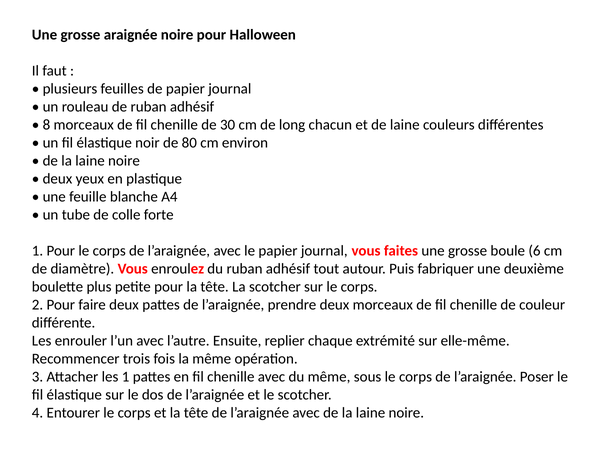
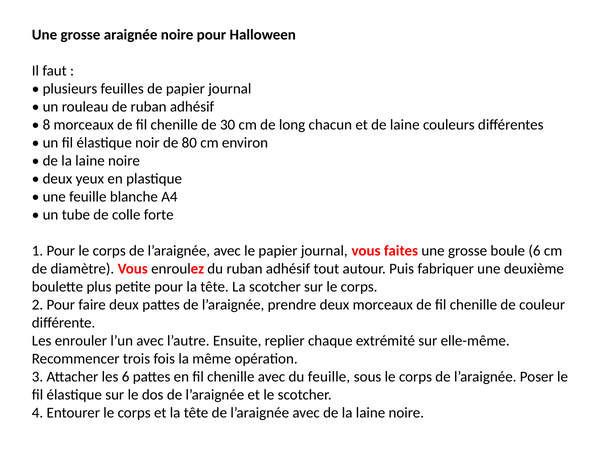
les 1: 1 -> 6 (126, 377)
du même: même -> feuille (329, 377)
